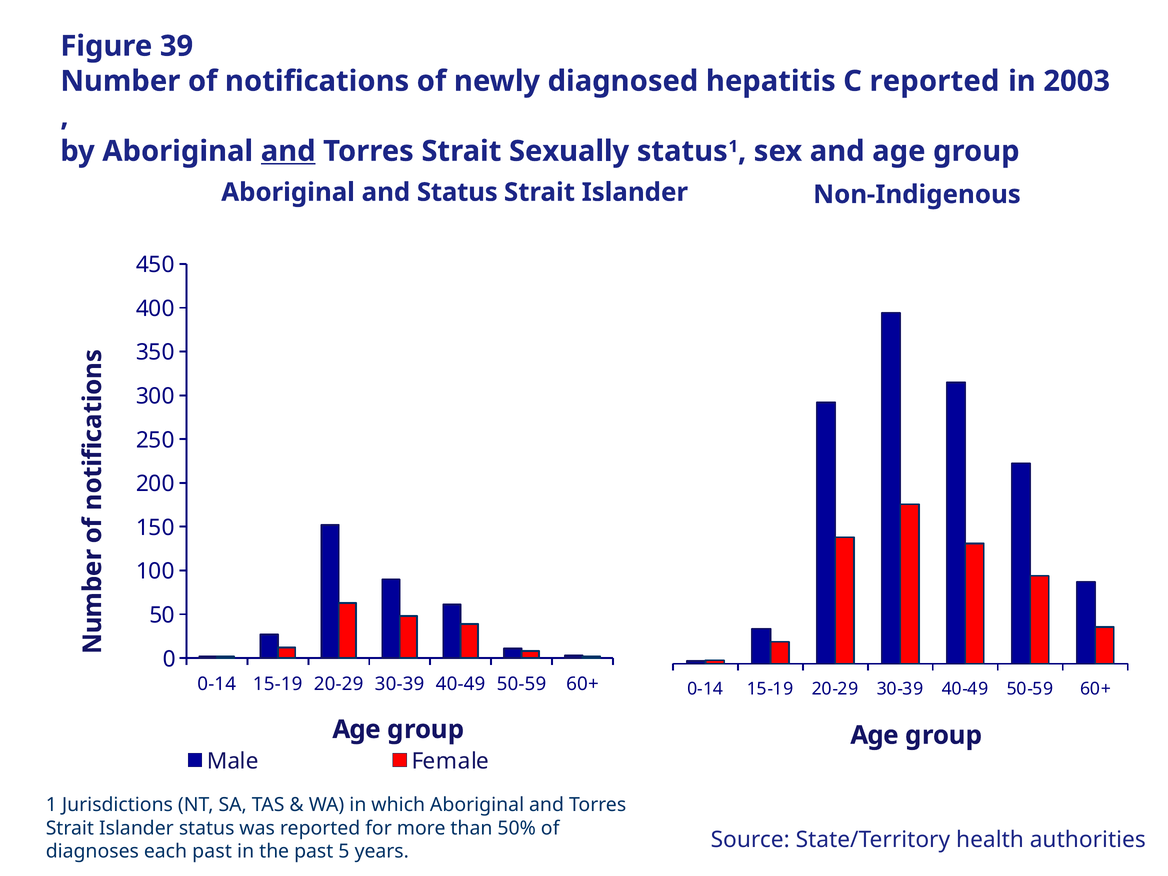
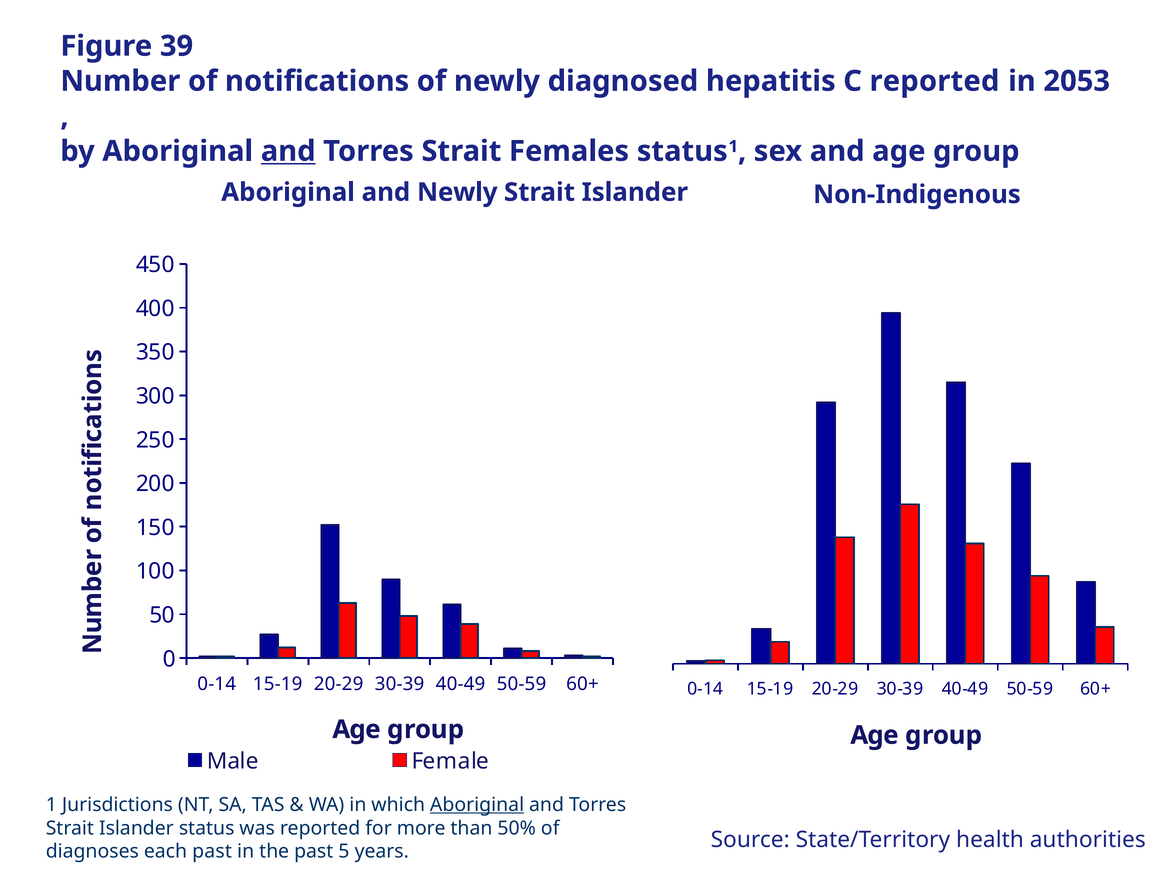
2003: 2003 -> 2053 (1077, 81)
Sexually: Sexually -> Females (569, 151)
and Status: Status -> Newly (457, 192)
Aboriginal underline: none -> present (477, 805)
